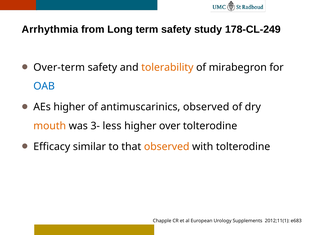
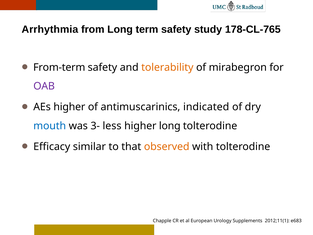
178-CL-249: 178-CL-249 -> 178-CL-765 (253, 29)
Over-term: Over-term -> From-term (59, 67)
OAB colour: blue -> purple (44, 86)
antimuscarinics observed: observed -> indicated (206, 107)
mouth colour: orange -> blue (50, 126)
higher over: over -> long (170, 126)
